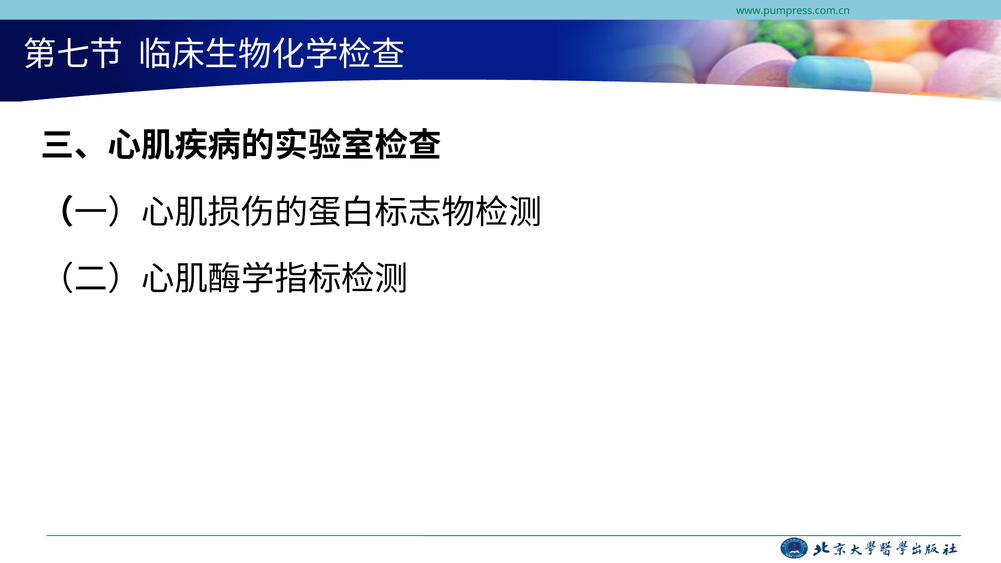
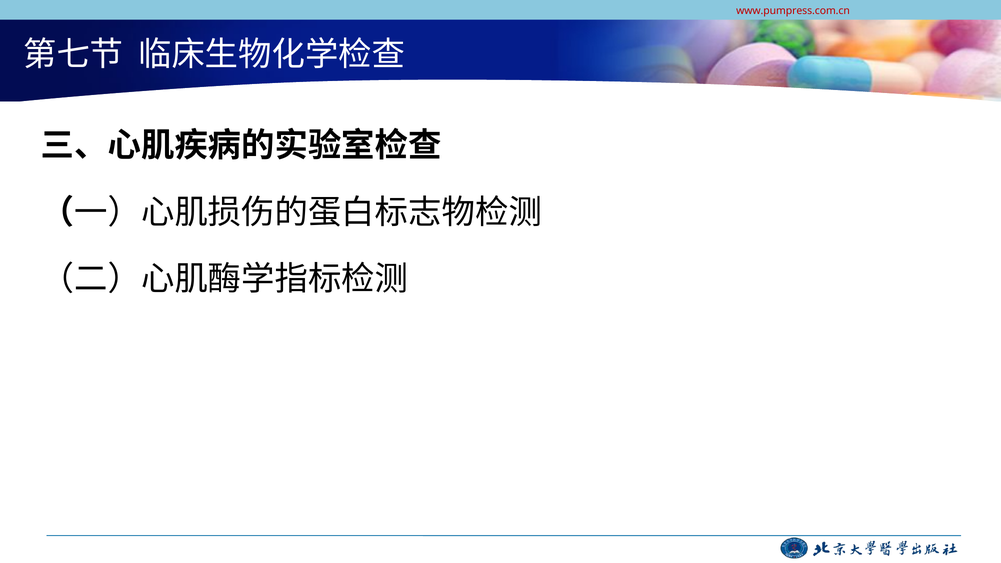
www.pumpress.com.cn colour: green -> red (793, 11)
